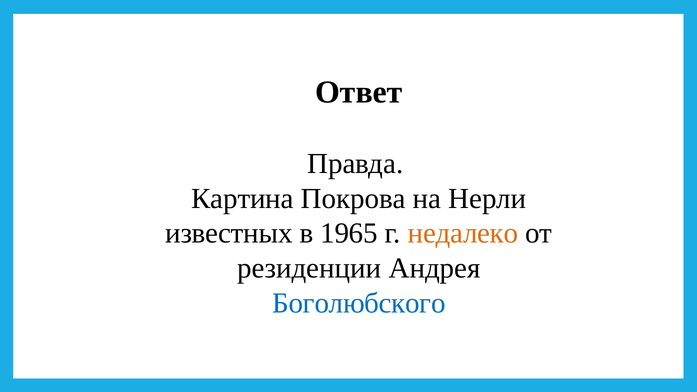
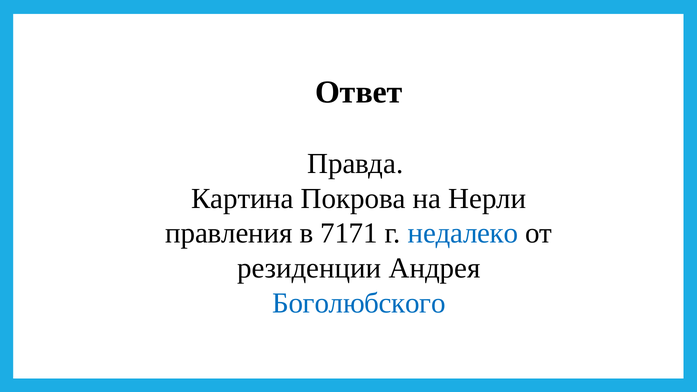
известных: известных -> правления (229, 233)
1965: 1965 -> 7171 (349, 233)
недалеко colour: orange -> blue (463, 233)
